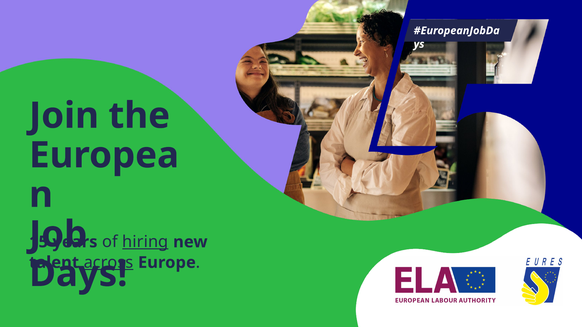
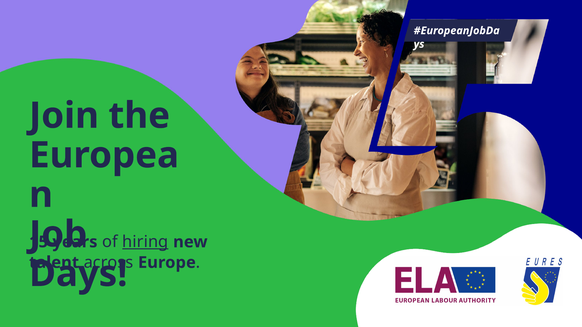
across underline: present -> none (109, 263)
